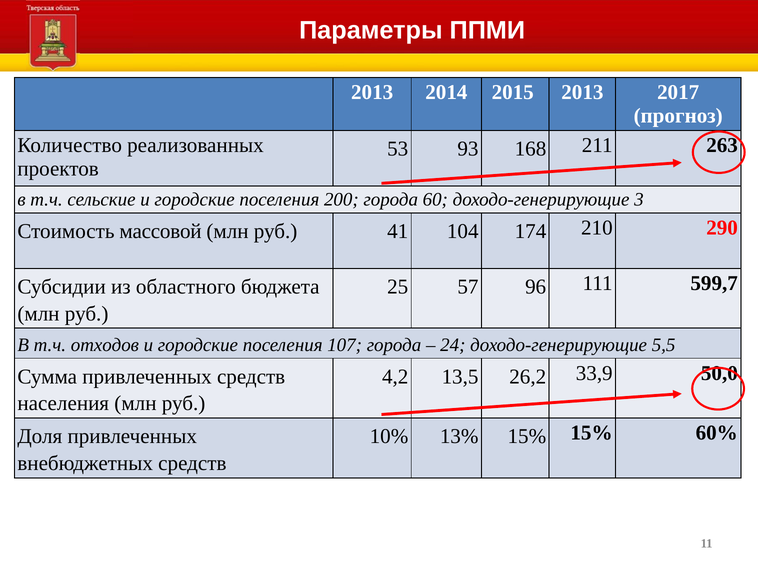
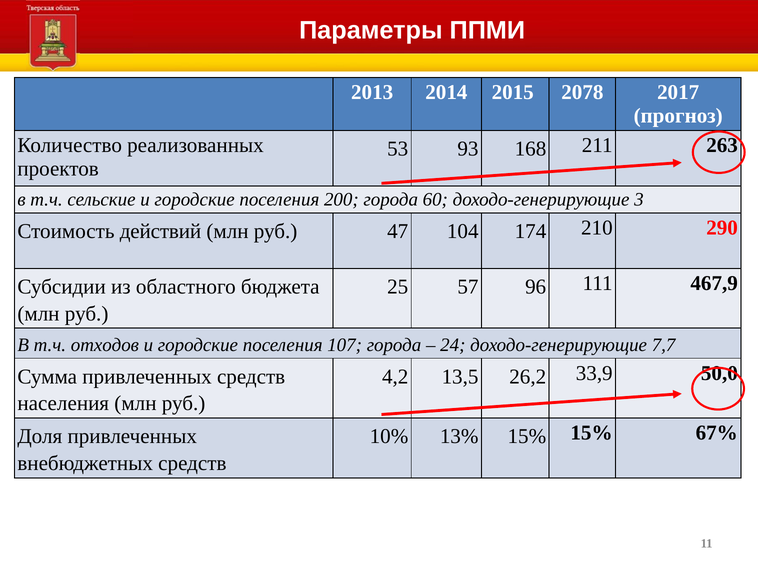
2015 2013: 2013 -> 2078 (582, 92)
массовой: массовой -> действий (160, 231)
41: 41 -> 47 (398, 231)
599,7: 599,7 -> 467,9 (714, 283)
5,5: 5,5 -> 7,7 (664, 345)
60%: 60% -> 67% (717, 433)
